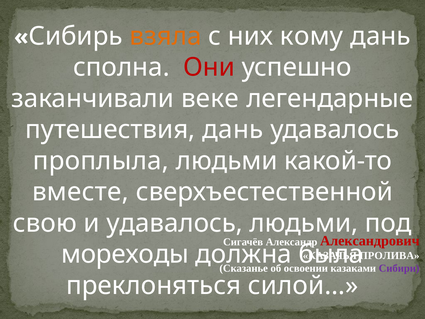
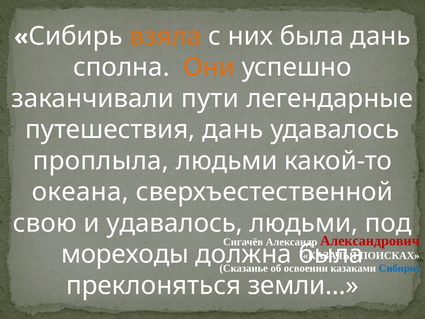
них кому: кому -> была (312, 36)
Они colour: red -> orange (209, 67)
веке: веке -> пути (210, 98)
вместе: вместе -> океана (80, 192)
ПРОЛИВА: ПРОЛИВА -> ПОИСКАХ (390, 255)
Сибири colour: purple -> blue (399, 268)
силой…: силой… -> земли… (303, 285)
